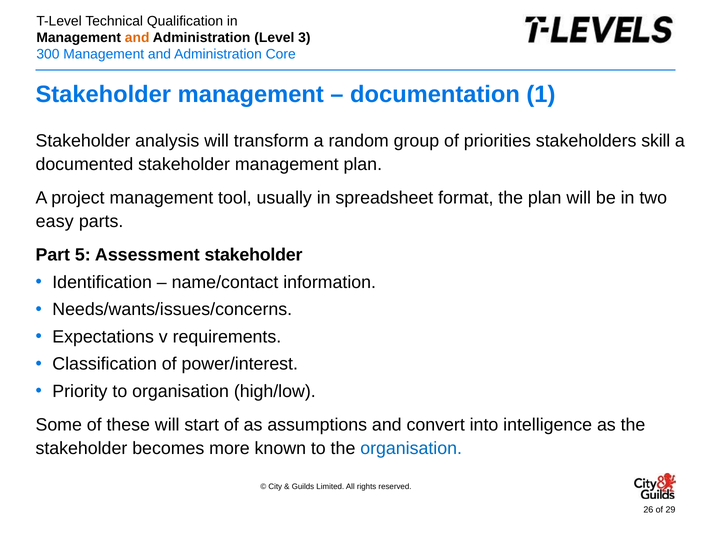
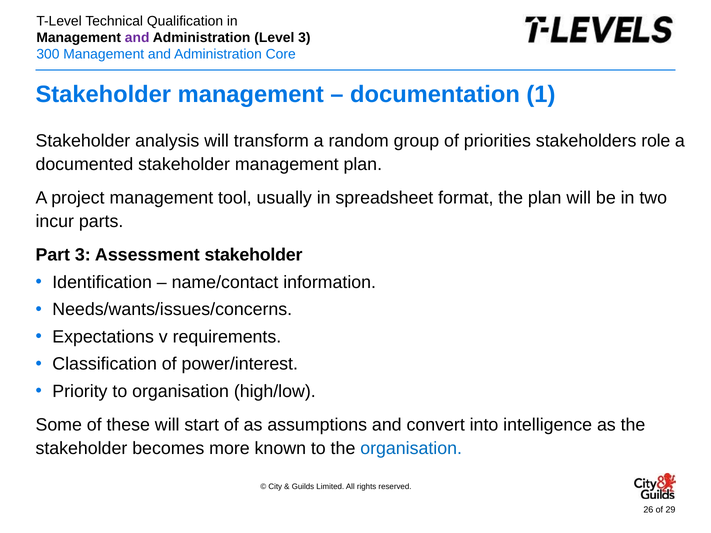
and colour: orange -> purple (137, 38)
skill: skill -> role (656, 141)
easy: easy -> incur (55, 222)
Part 5: 5 -> 3 (83, 255)
